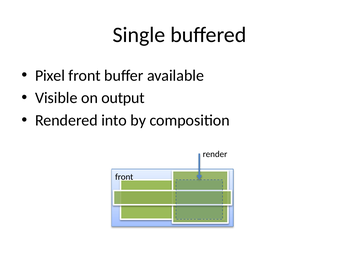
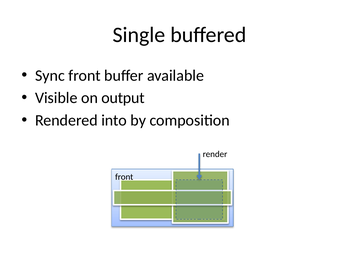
Pixel: Pixel -> Sync (50, 75)
